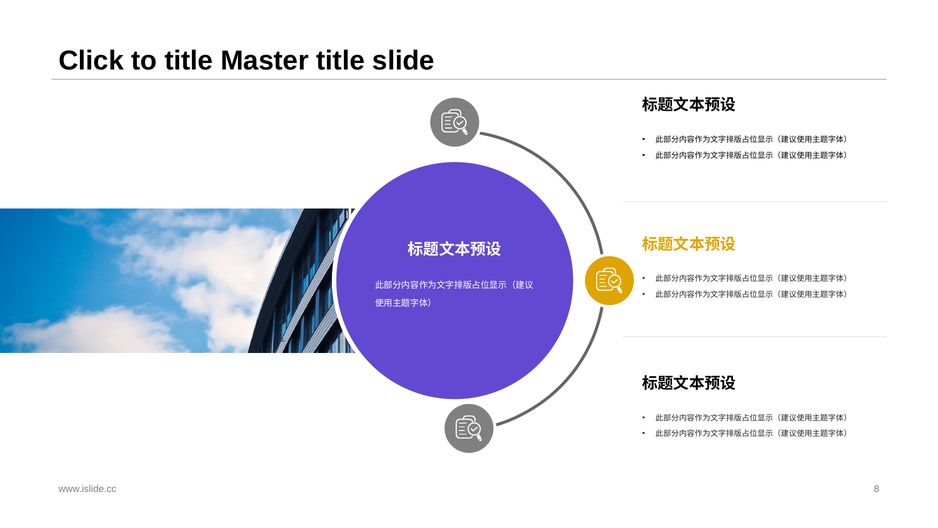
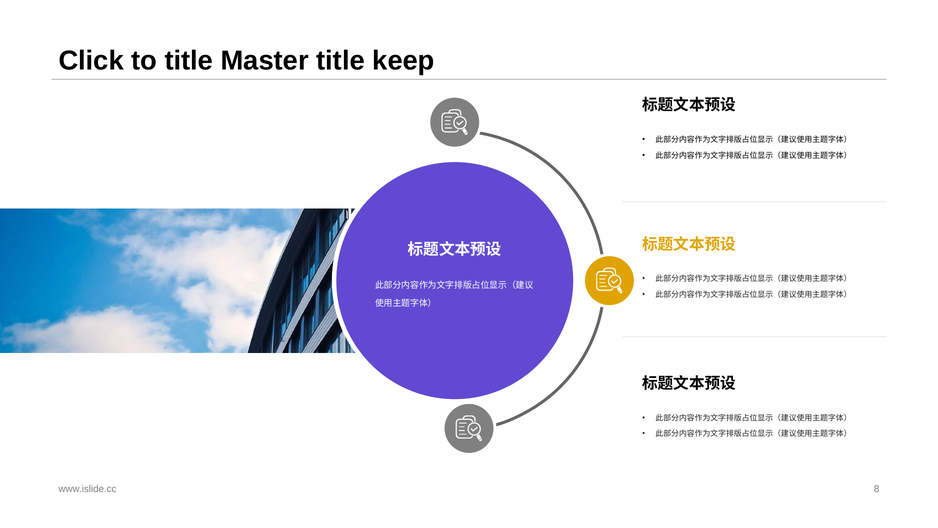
slide: slide -> keep (403, 61)
